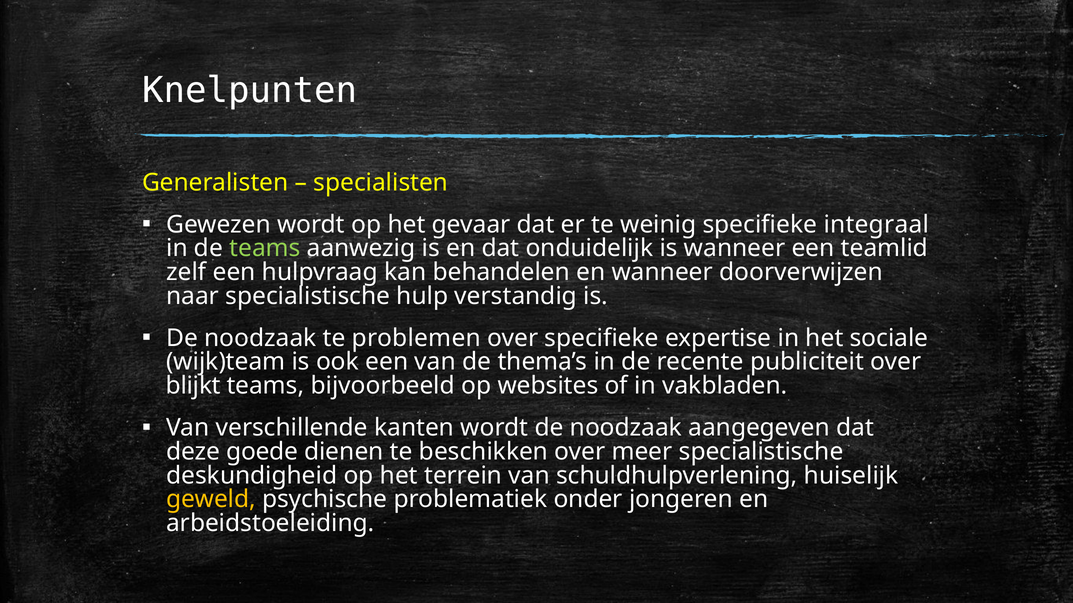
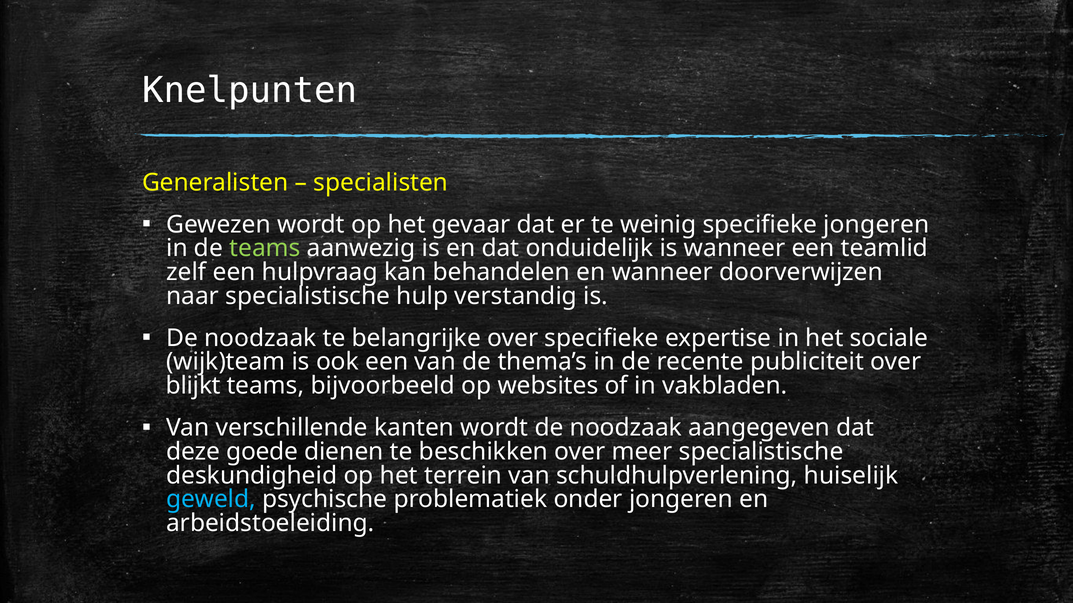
specifieke integraal: integraal -> jongeren (876, 225)
problemen: problemen -> belangrijke (416, 338)
geweld colour: yellow -> light blue (211, 500)
